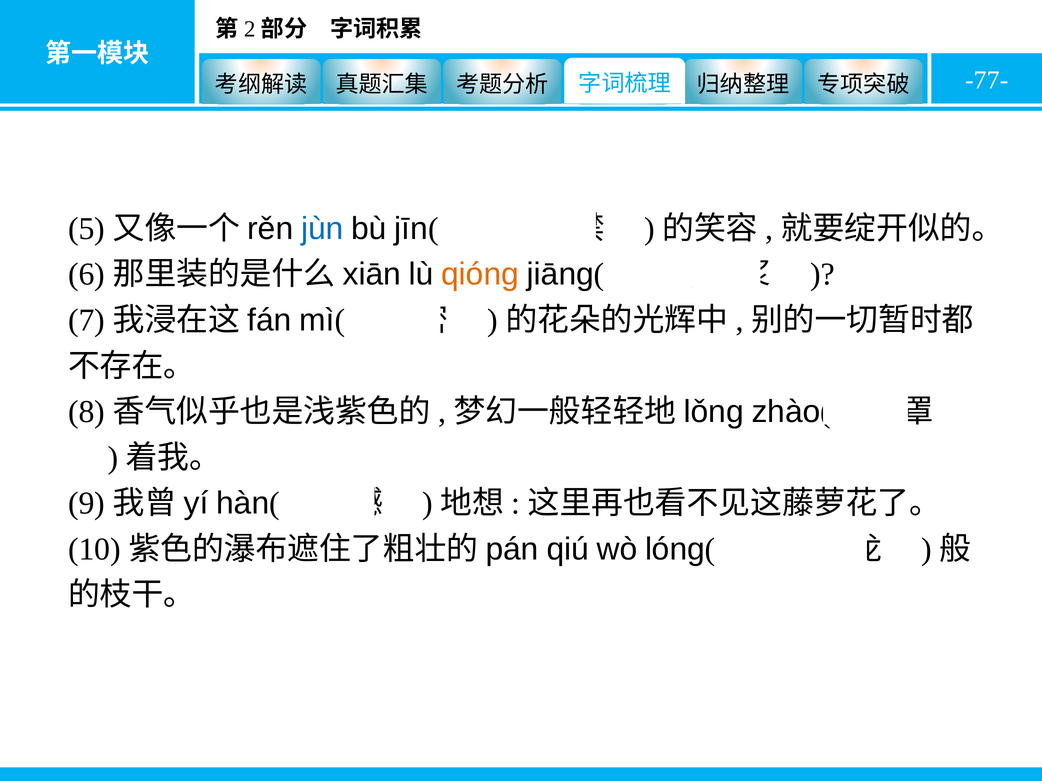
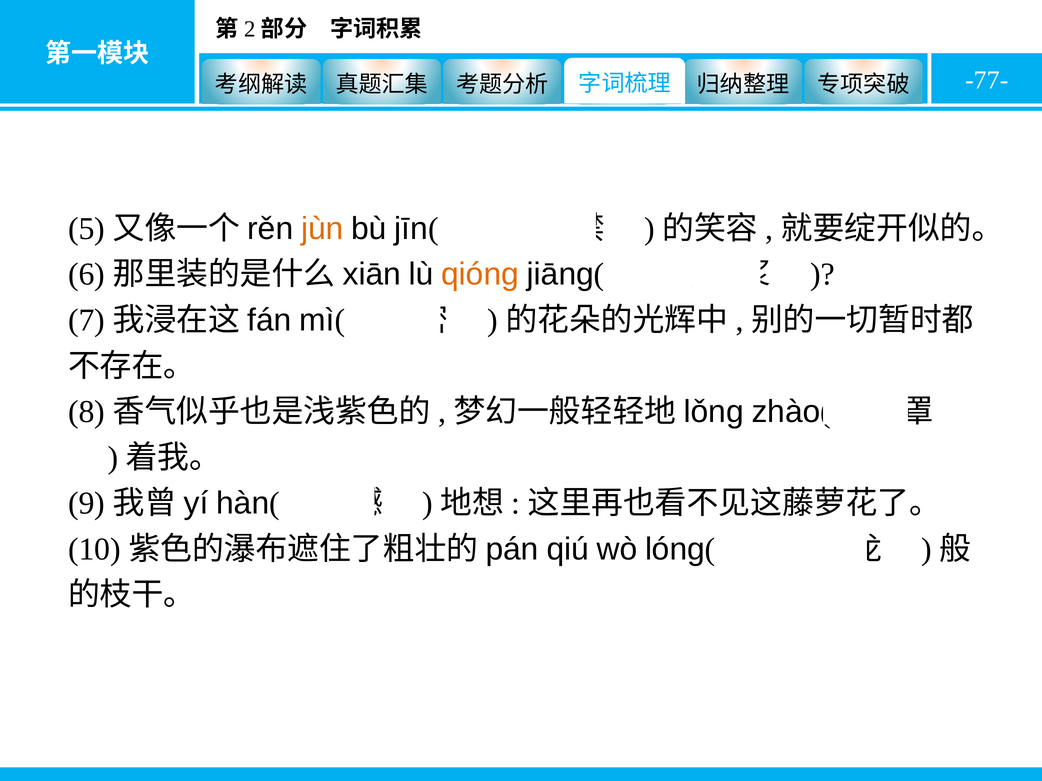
jùn colour: blue -> orange (322, 229)
